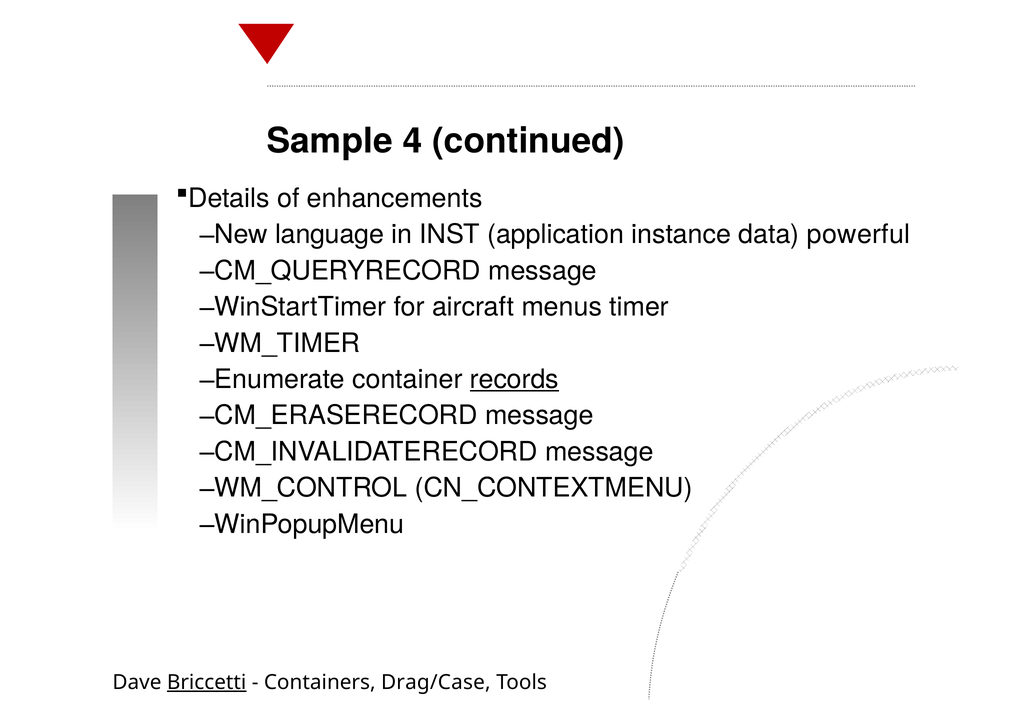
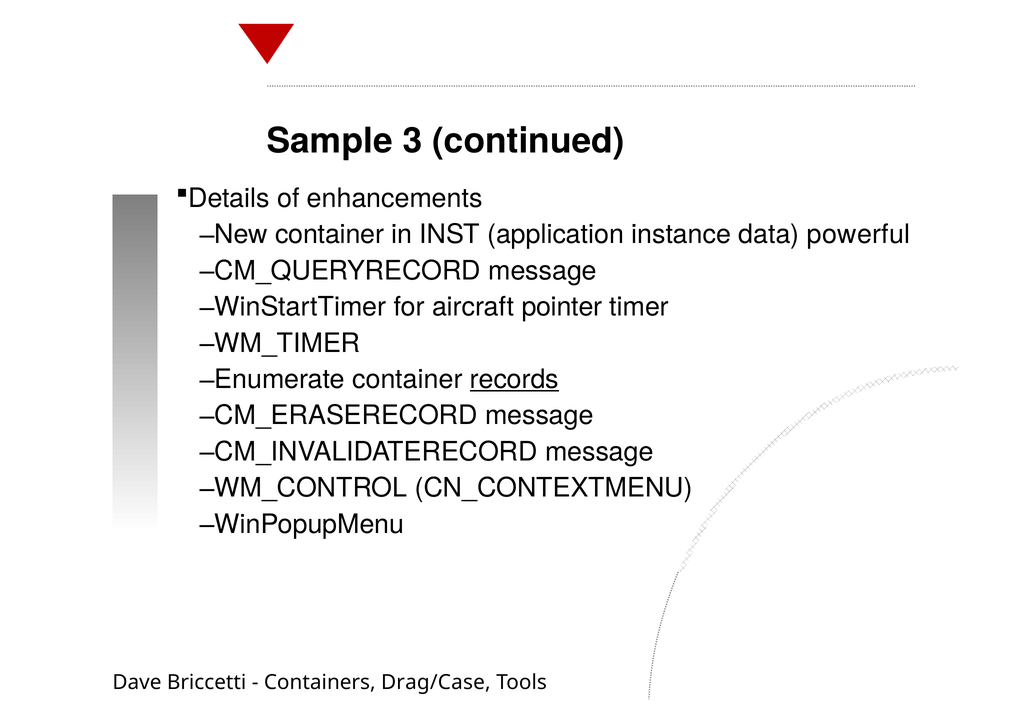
4: 4 -> 3 (412, 141)
New language: language -> container (330, 234)
menus: menus -> pointer (562, 307)
Briccetti underline: present -> none (207, 682)
